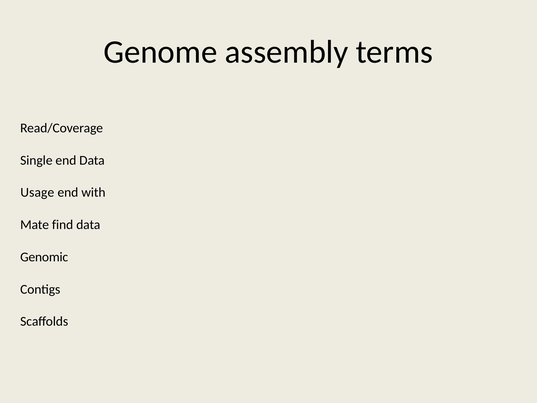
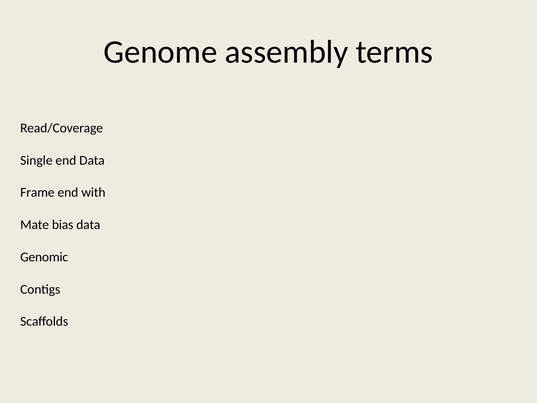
Usage: Usage -> Frame (37, 192)
find: find -> bias (63, 225)
